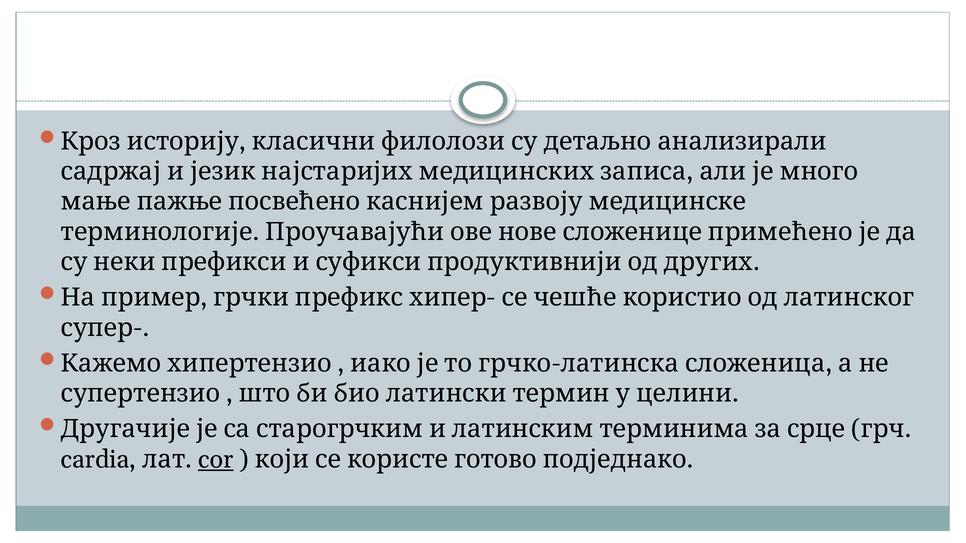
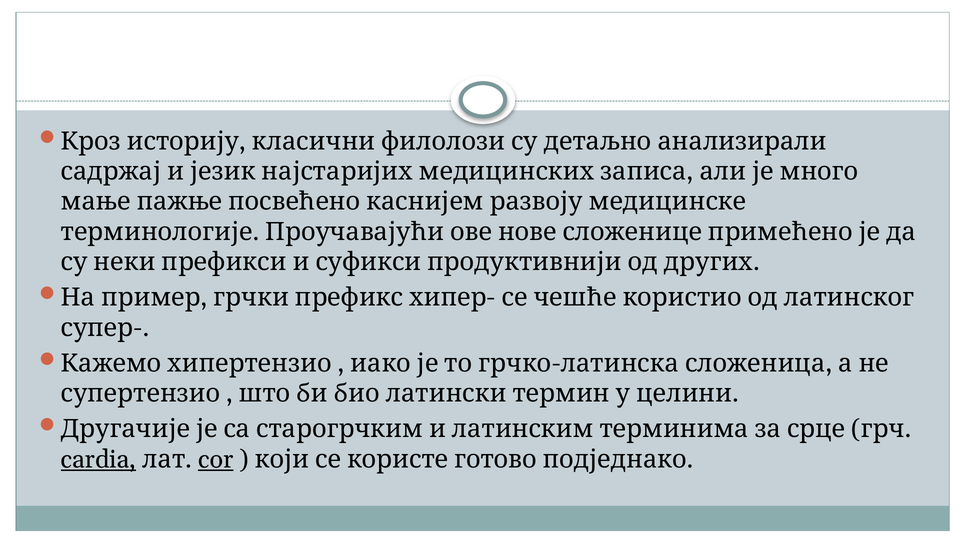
cardia underline: none -> present (98, 460)
